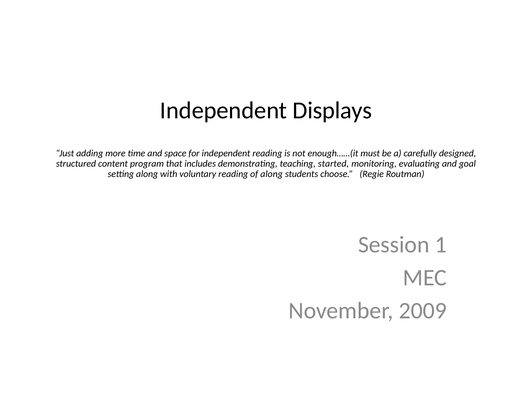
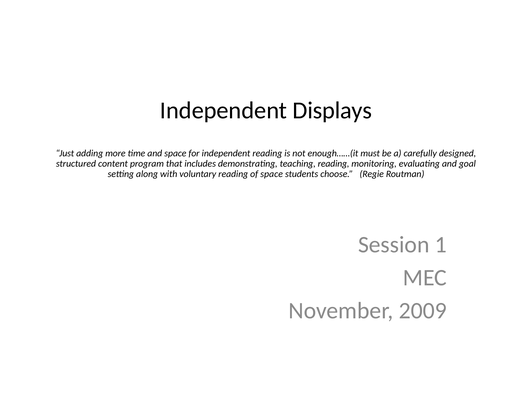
teaching started: started -> reading (334, 164)
of along: along -> space (272, 174)
